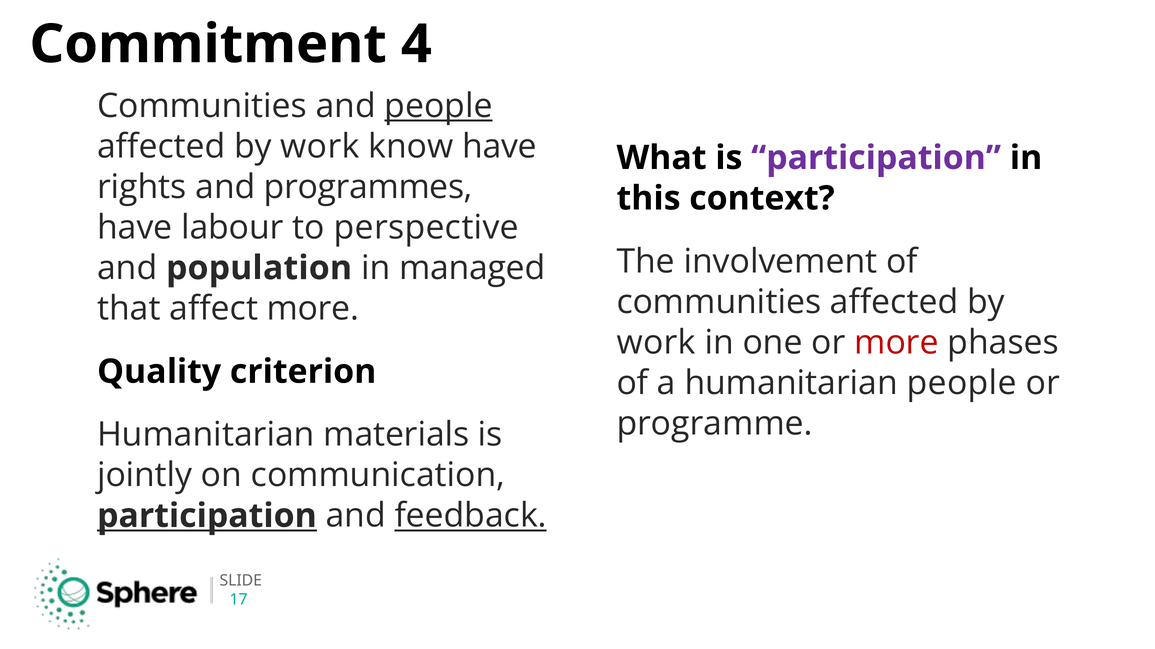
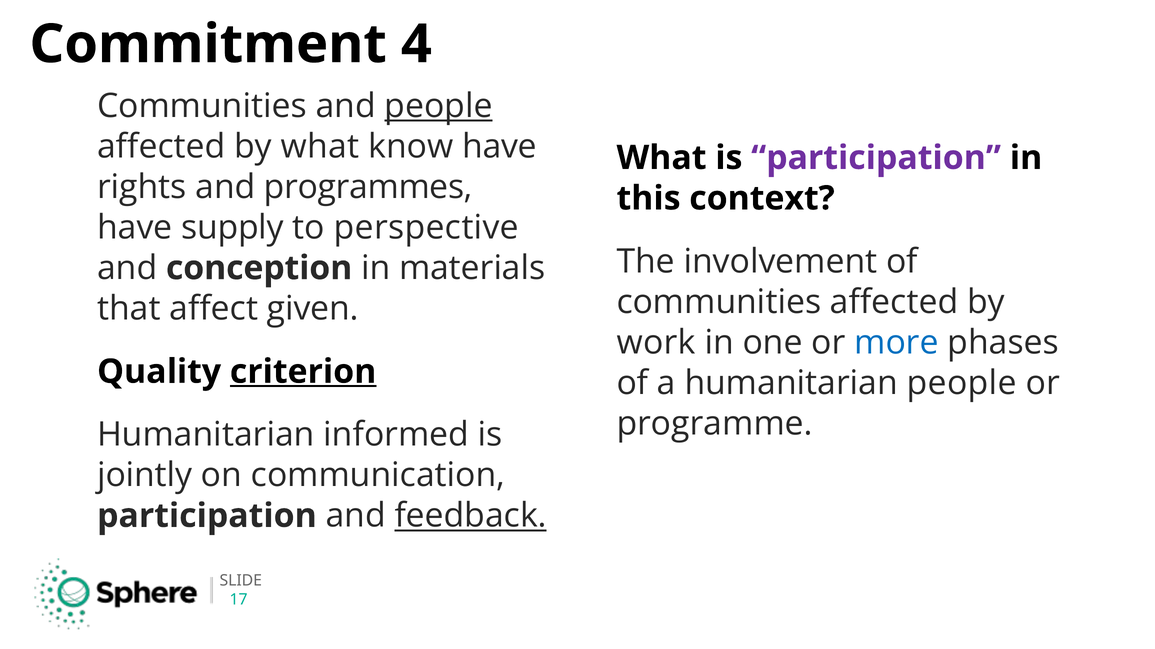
work: work -> what (320, 147)
labour: labour -> supply (232, 228)
population: population -> conception (259, 268)
managed: managed -> materials (472, 268)
affect more: more -> given (313, 309)
more colour: red -> blue (896, 343)
criterion underline: none -> present (303, 372)
materials: materials -> informed (396, 435)
participation underline: present -> none (207, 516)
